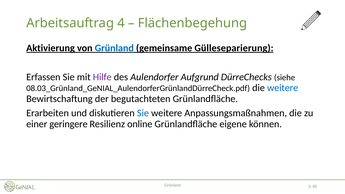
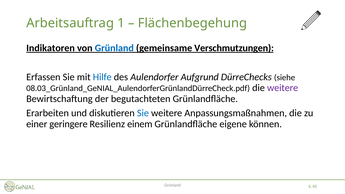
4: 4 -> 1 (121, 23)
Aktivierung: Aktivierung -> Indikatoren (51, 48)
Gülleseparierung: Gülleseparierung -> Verschmutzungen (234, 48)
Hilfe colour: purple -> blue (102, 77)
weitere colour: blue -> purple (283, 88)
online: online -> einem (140, 124)
